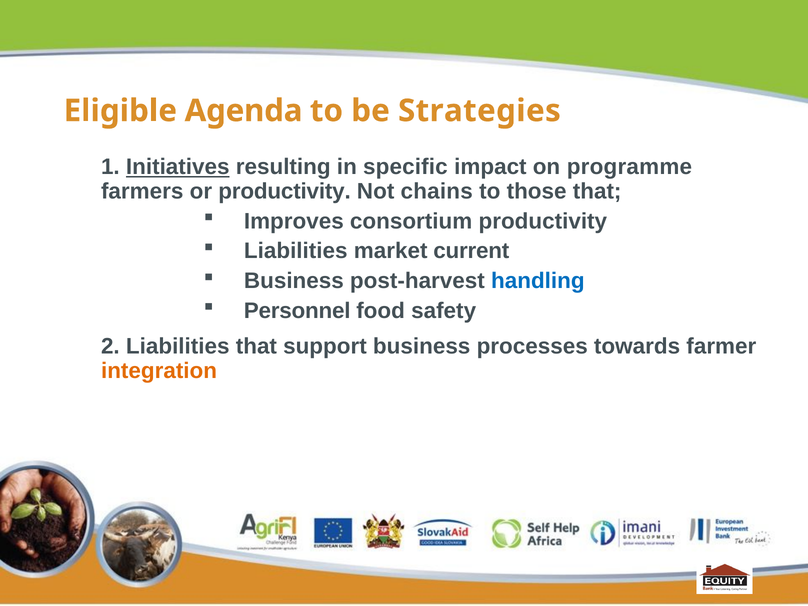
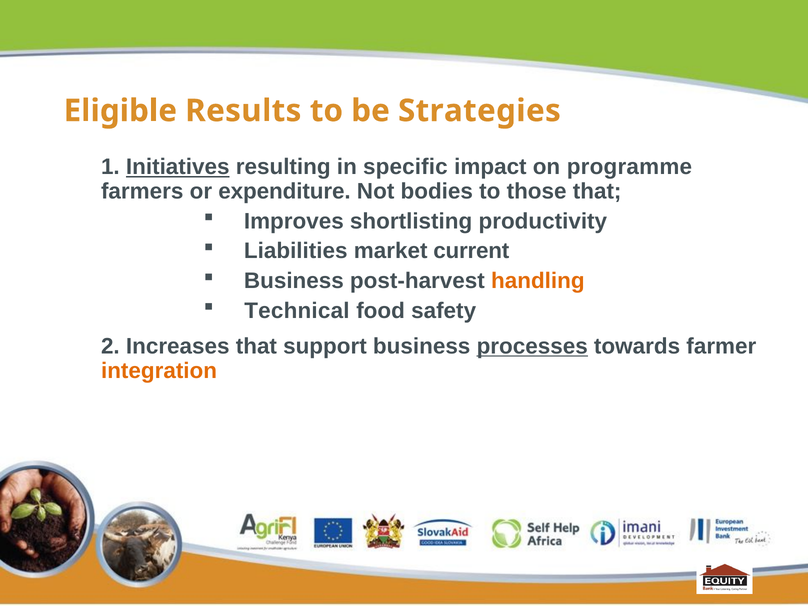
Agenda: Agenda -> Results (243, 111)
or productivity: productivity -> expenditure (285, 191)
chains: chains -> bodies (437, 191)
consortium: consortium -> shortlisting (411, 221)
handling colour: blue -> orange (538, 281)
Personnel: Personnel -> Technical (297, 311)
2 Liabilities: Liabilities -> Increases (178, 346)
processes underline: none -> present (532, 346)
